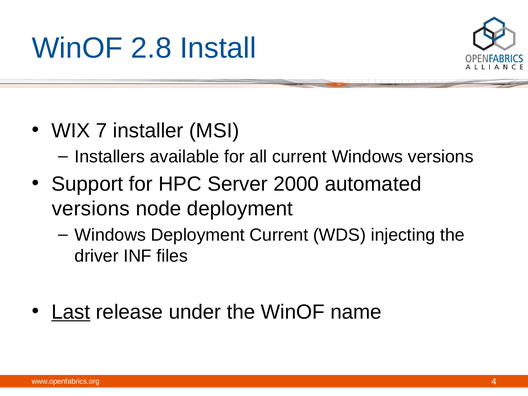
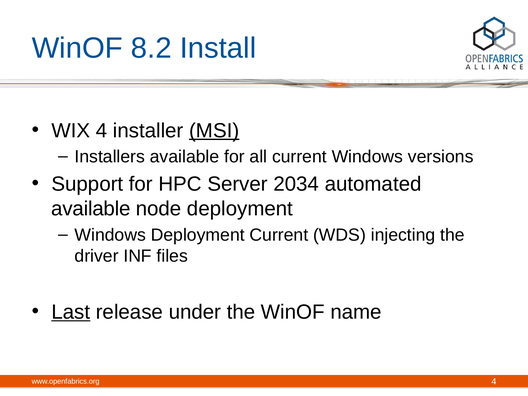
2.8: 2.8 -> 8.2 (151, 48)
WIX 7: 7 -> 4 (101, 131)
MSI underline: none -> present (214, 131)
2000: 2000 -> 2034 (296, 184)
versions: versions -> available (91, 209)
